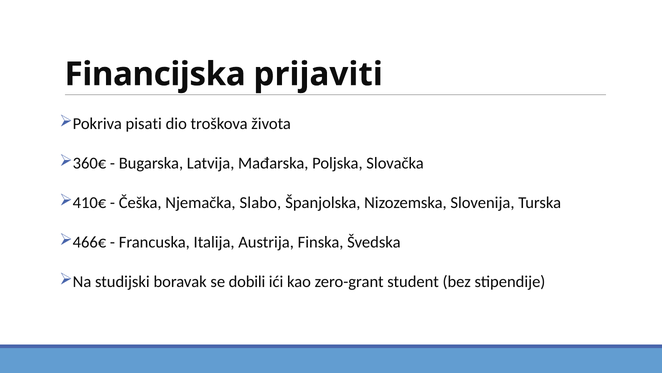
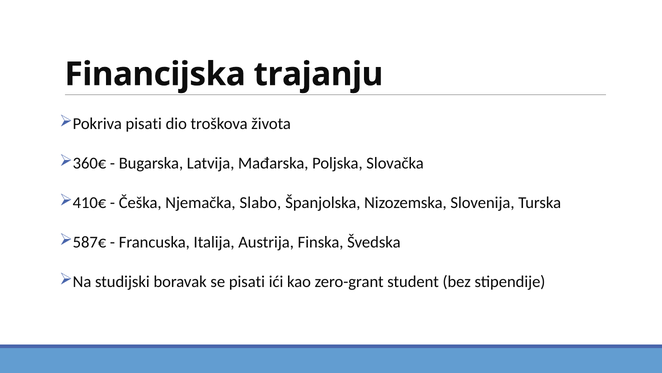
prijaviti: prijaviti -> trajanju (318, 74)
466€: 466€ -> 587€ (89, 242)
se dobili: dobili -> pisati (247, 282)
